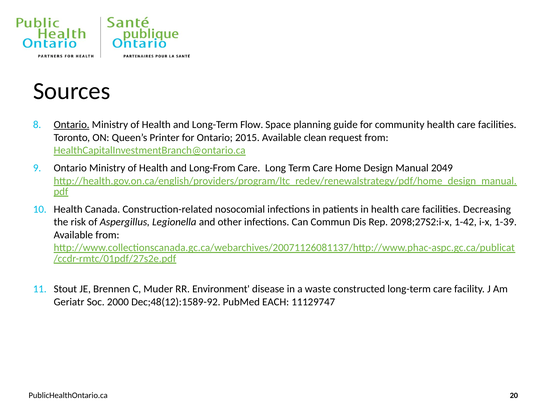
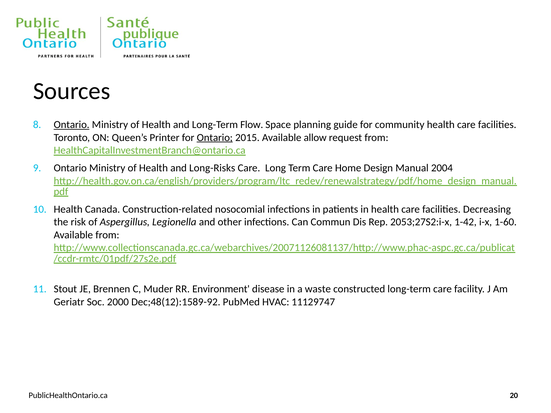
Ontario underline: none -> present (215, 138)
clean: clean -> allow (315, 138)
Long-From: Long-From -> Long-Risks (212, 168)
2049: 2049 -> 2004 (442, 168)
2098;27S2:i-x: 2098;27S2:i-x -> 2053;27S2:i-x (421, 222)
1-39: 1-39 -> 1-60 (506, 222)
EACH: EACH -> HVAC (276, 302)
